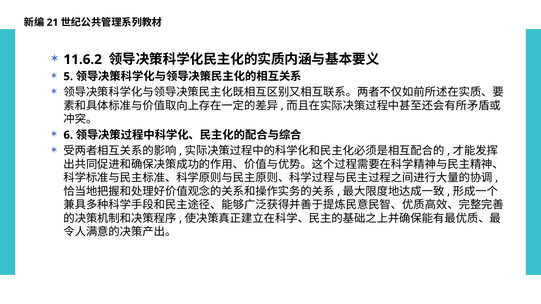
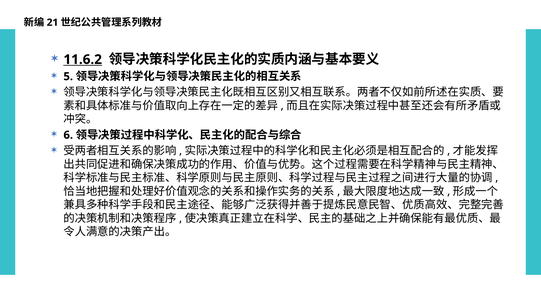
11.6.2 underline: none -> present (83, 60)
